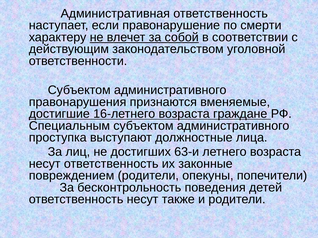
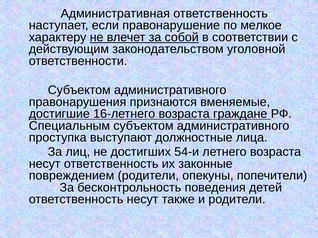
смерти: смерти -> мелкое (261, 25)
63-и: 63-и -> 54-и (187, 152)
